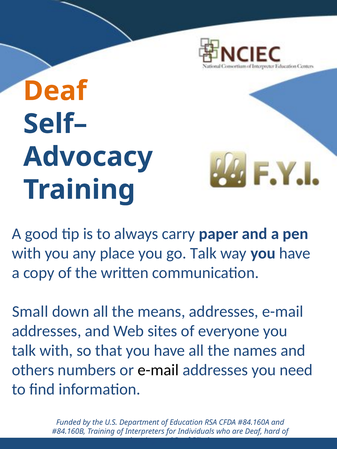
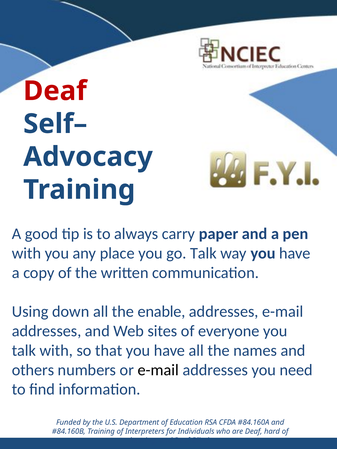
Deaf colour: orange -> red (55, 91)
Small: Small -> Using (30, 312)
means: means -> enable (162, 312)
